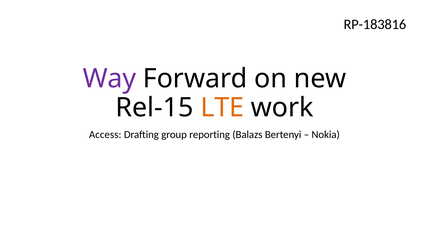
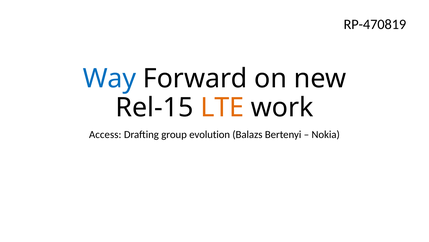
RP-183816: RP-183816 -> RP-470819 (375, 24)
Way colour: purple -> blue (109, 78)
reporting: reporting -> evolution (210, 134)
